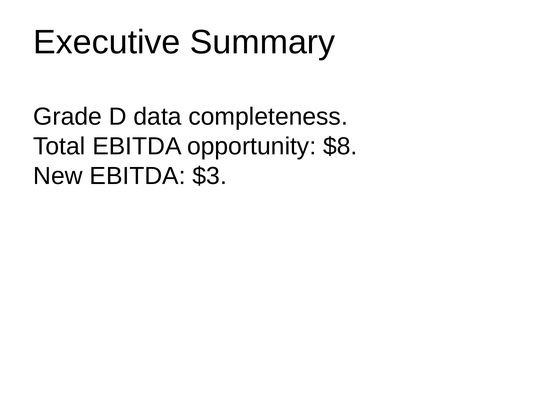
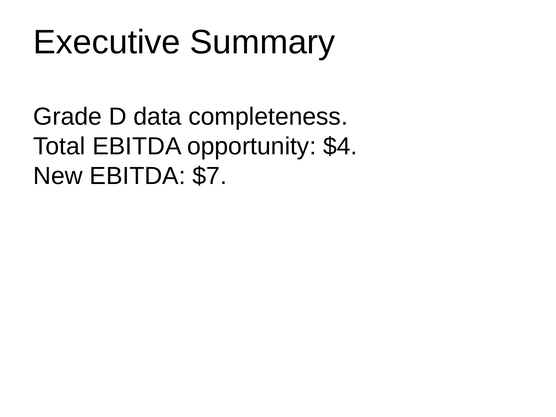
$8: $8 -> $4 (340, 146)
$3: $3 -> $7 (210, 176)
